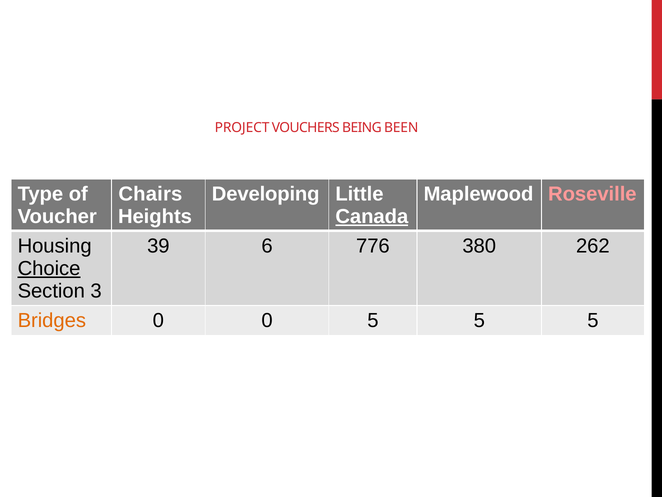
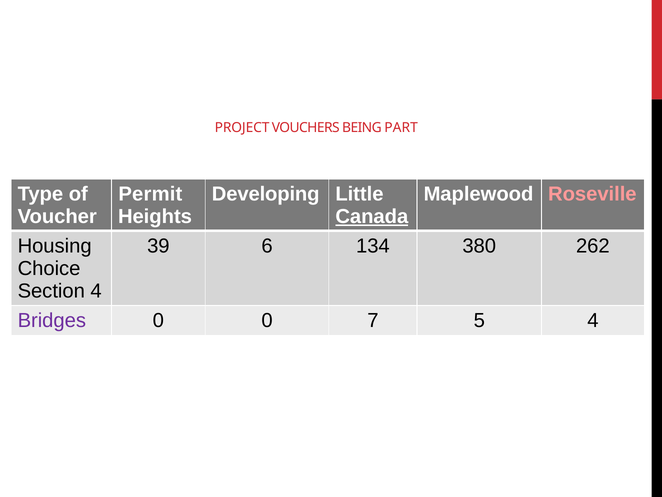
BEEN: BEEN -> PART (401, 128)
Chairs: Chairs -> Permit (150, 194)
776: 776 -> 134 (373, 246)
Choice underline: present -> none (49, 268)
Section 3: 3 -> 4 (96, 291)
Bridges colour: orange -> purple (52, 320)
0 5: 5 -> 7 (373, 320)
5: 5 -> 4 (593, 320)
